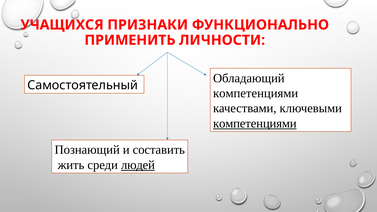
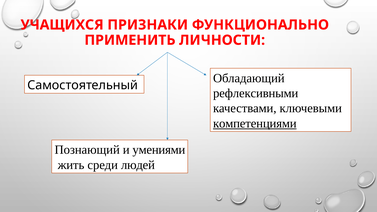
компетенциями: компетенциями -> рефлексивными (256, 93)
составить: составить -> умениями (159, 150)
людей underline: present -> none (138, 165)
